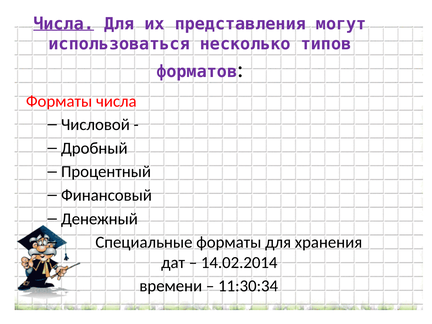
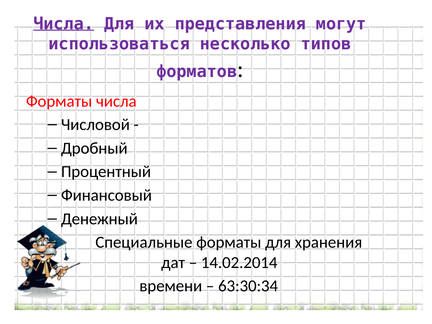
11:30:34: 11:30:34 -> 63:30:34 (248, 286)
